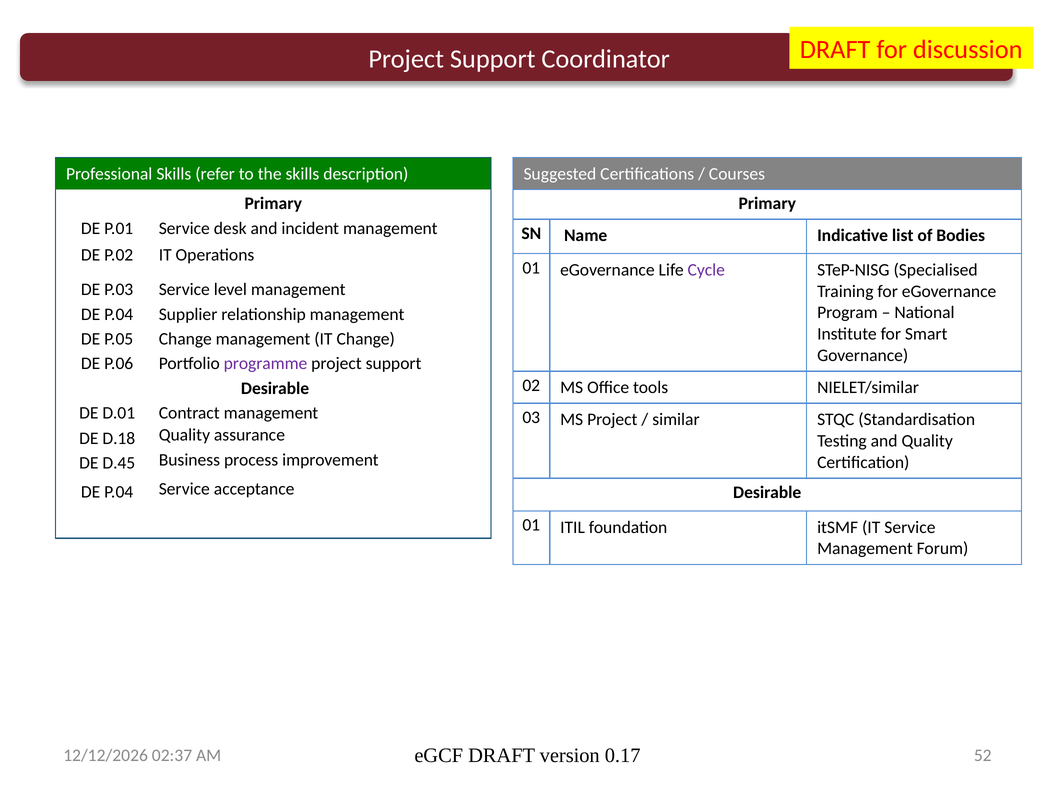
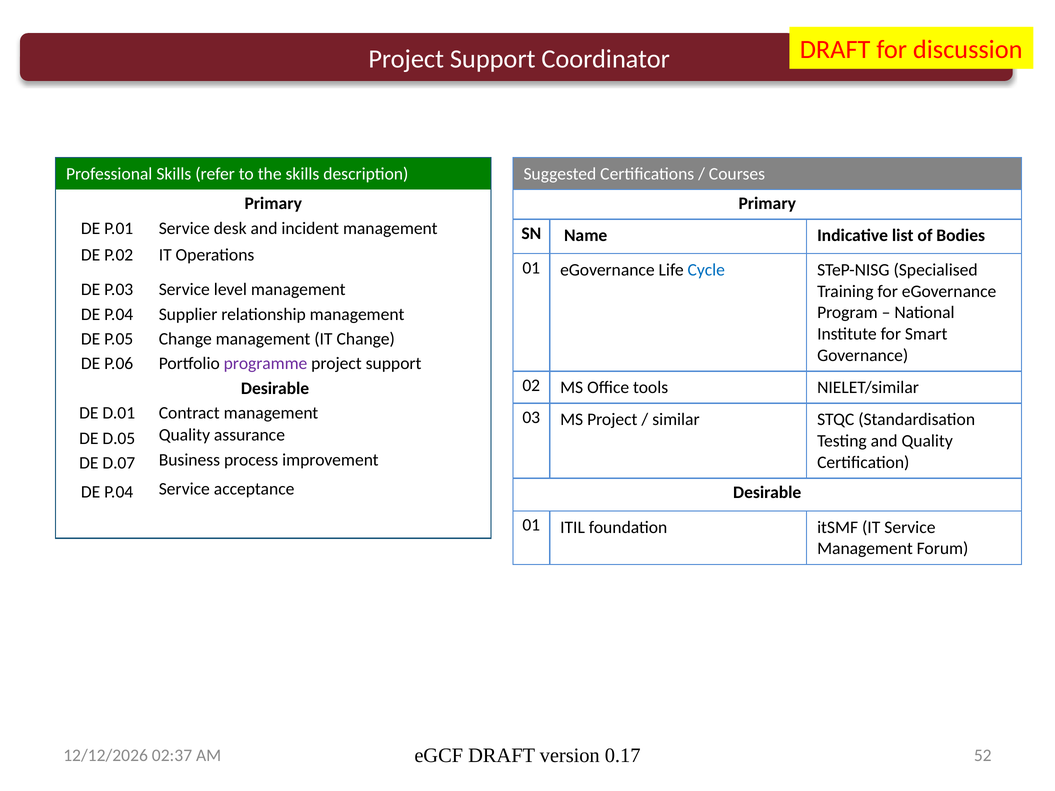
Cycle colour: purple -> blue (706, 270)
D.18: D.18 -> D.05 (119, 438)
D.45: D.45 -> D.07 (119, 463)
